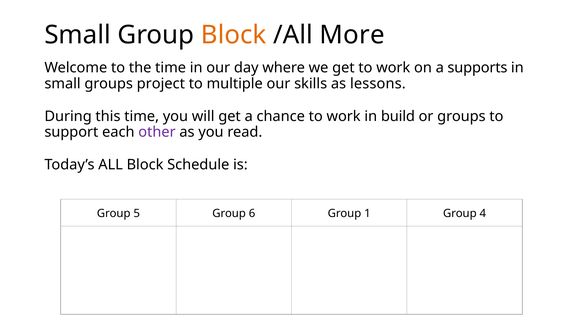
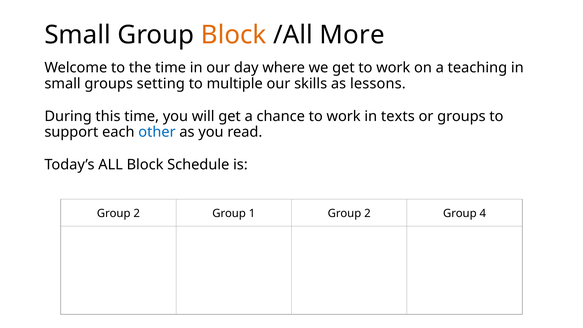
supports: supports -> teaching (477, 68)
project: project -> setting (161, 84)
build: build -> texts (398, 116)
other colour: purple -> blue (157, 132)
5: 5 -> 2 (137, 213)
6: 6 -> 1 (252, 213)
1: 1 -> 2 (367, 213)
